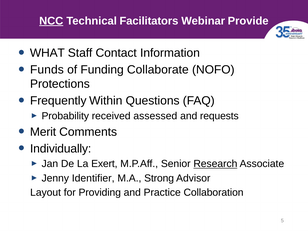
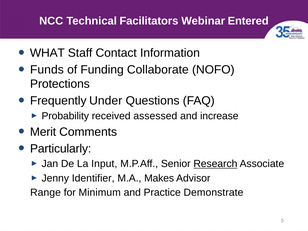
NCC underline: present -> none (51, 21)
Provide: Provide -> Entered (248, 21)
Within: Within -> Under (106, 101)
requests: requests -> increase (219, 116)
Individually: Individually -> Particularly (61, 149)
Exert: Exert -> Input (104, 164)
Strong: Strong -> Makes (159, 178)
Layout: Layout -> Range (46, 193)
Providing: Providing -> Minimum (100, 193)
Collaboration: Collaboration -> Demonstrate (213, 193)
